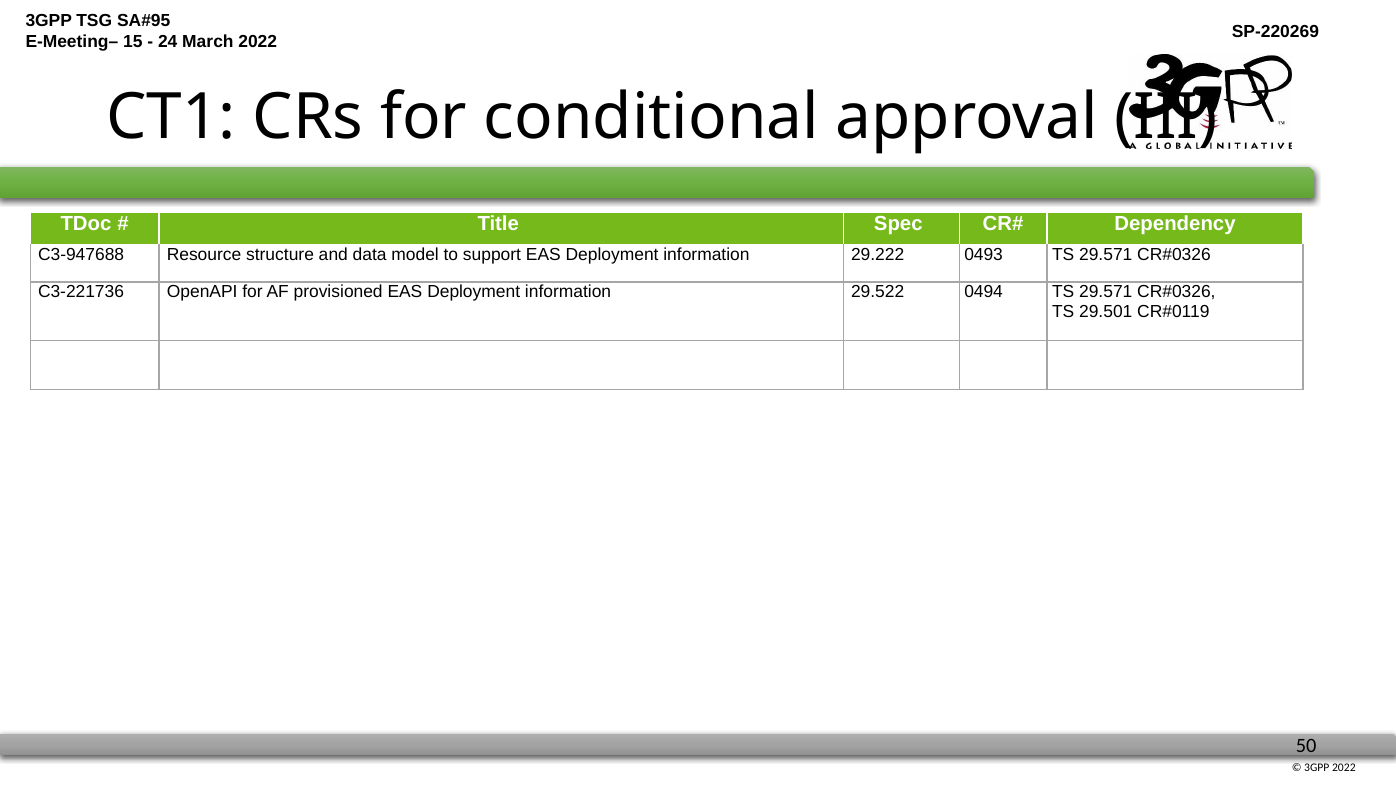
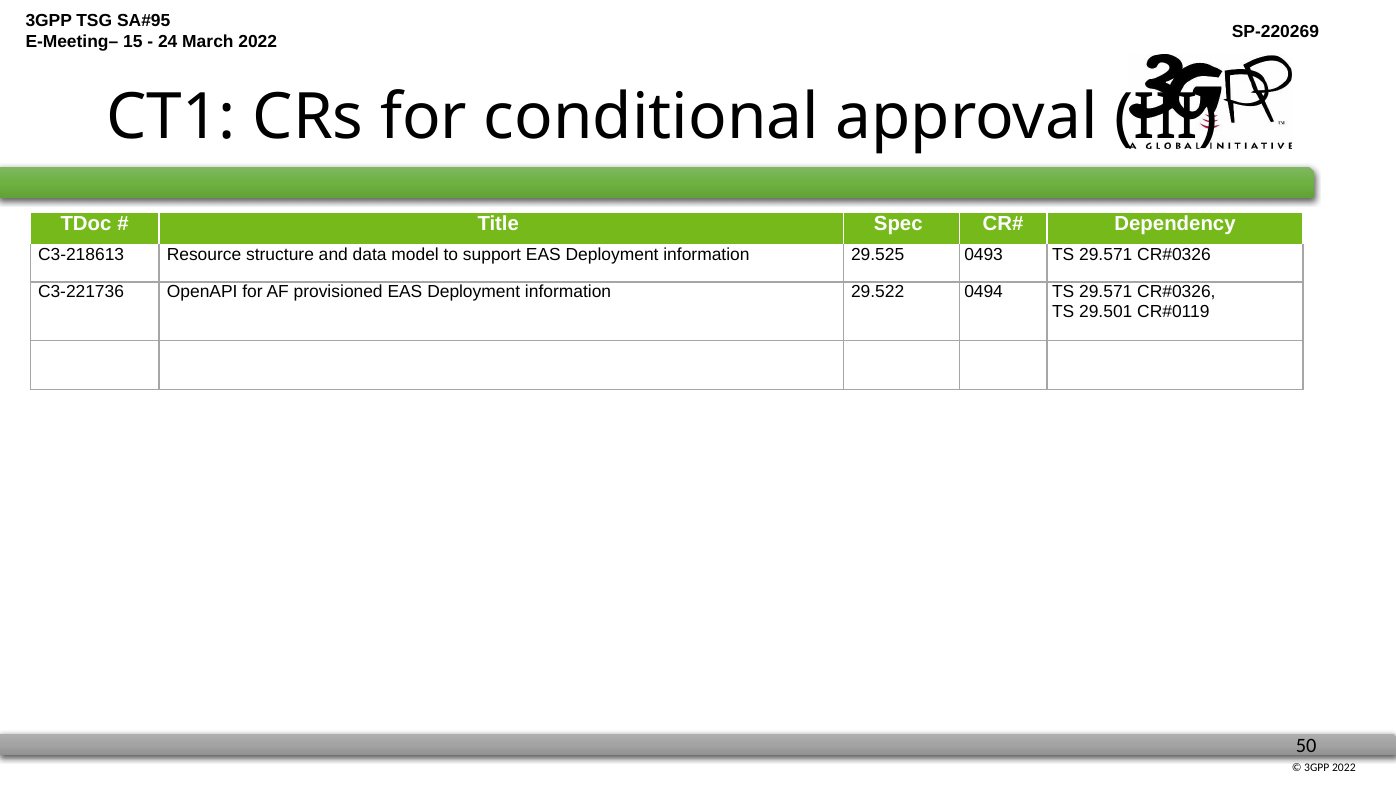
C3-947688: C3-947688 -> C3-218613 (81, 255)
29.222: 29.222 -> 29.525 (878, 255)
